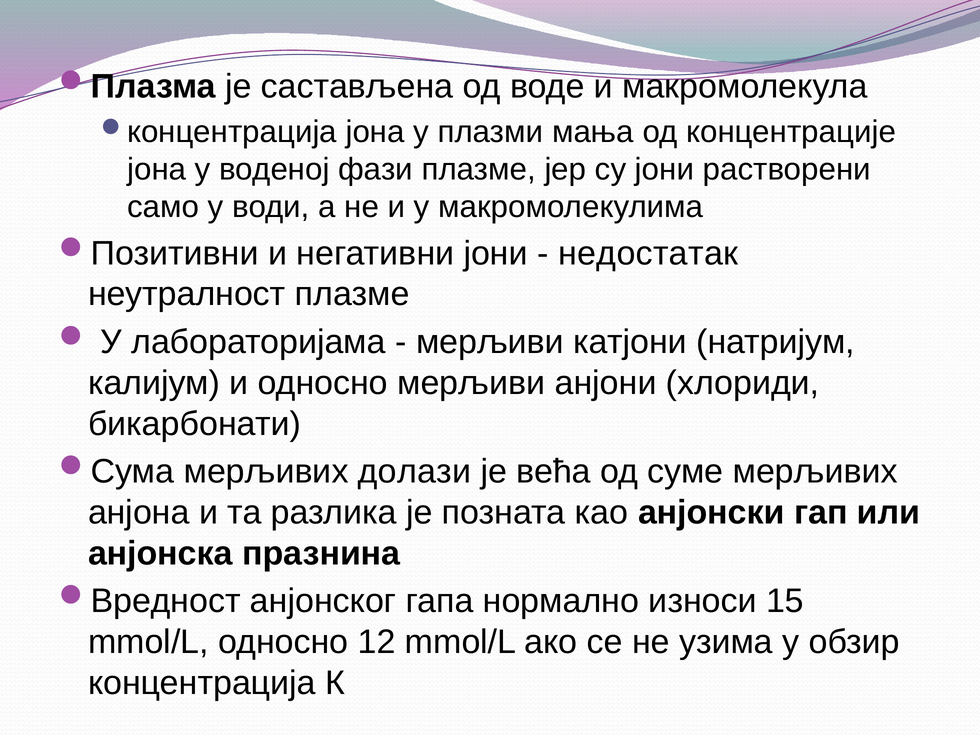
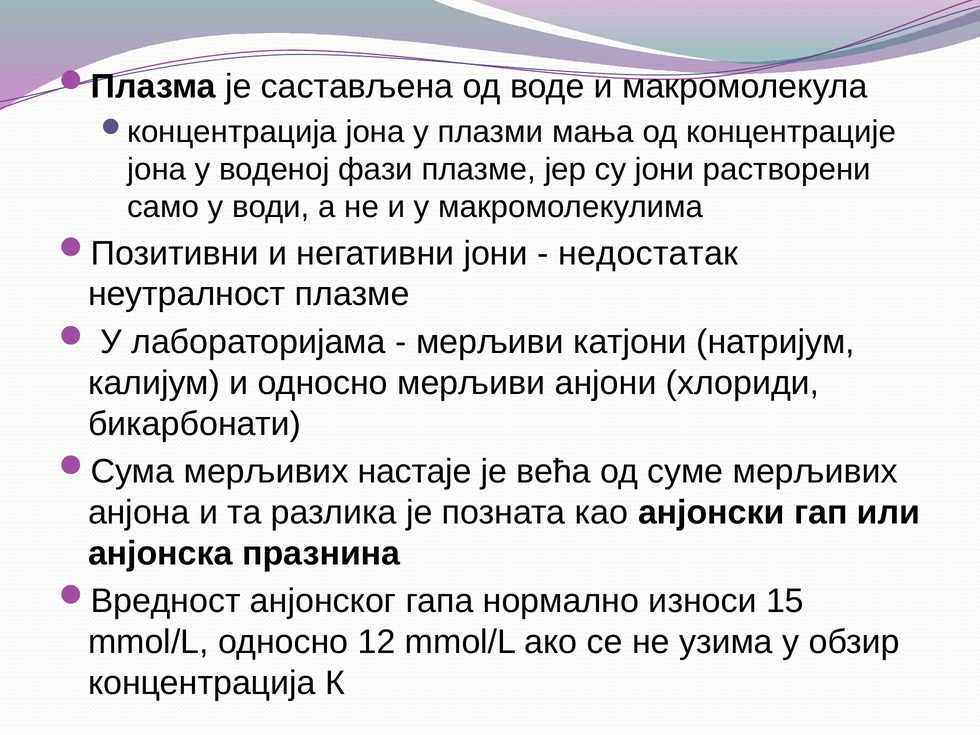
долази: долази -> настаје (415, 472)
